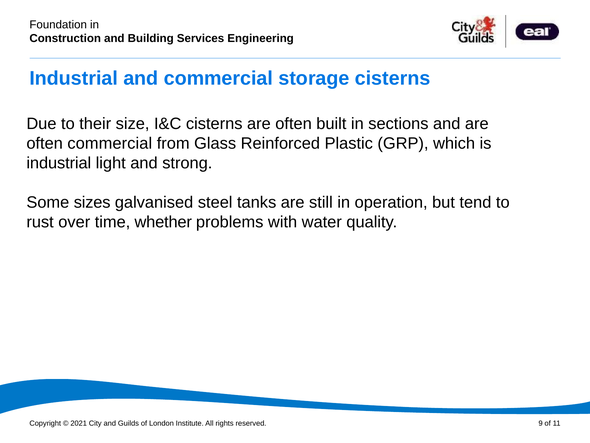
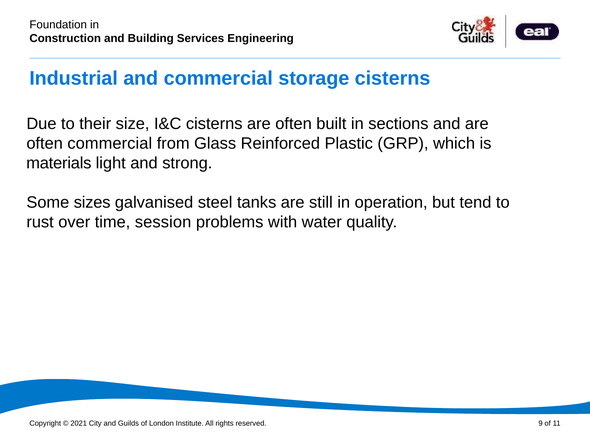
industrial: industrial -> materials (59, 163)
whether: whether -> session (163, 222)
